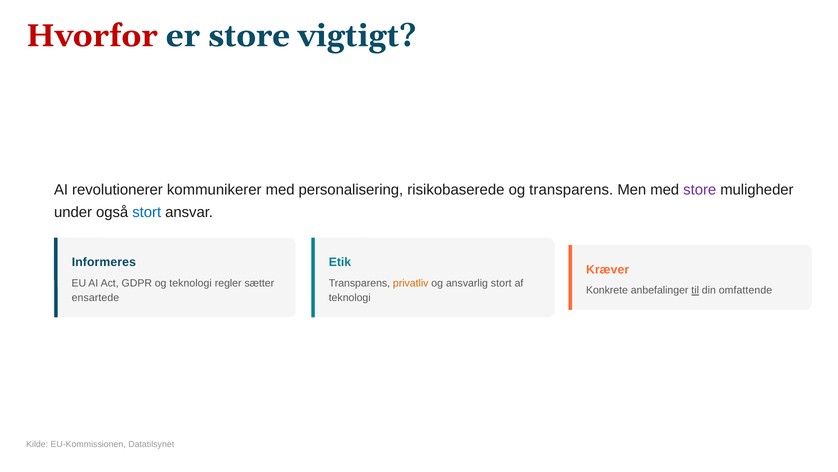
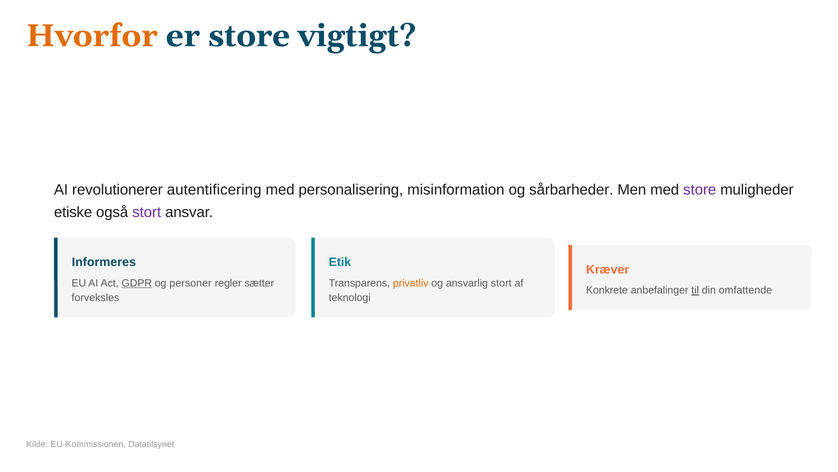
Hvorfor colour: red -> orange (92, 36)
kommunikerer: kommunikerer -> autentificering (214, 190)
risikobaserede: risikobaserede -> misinformation (456, 190)
og transparens: transparens -> sårbarheder (571, 190)
under: under -> etiske (73, 212)
stort colour: blue -> purple (147, 212)
GDPR underline: none -> present (137, 283)
og teknologi: teknologi -> personer (191, 283)
ensartede: ensartede -> forveksles (95, 297)
